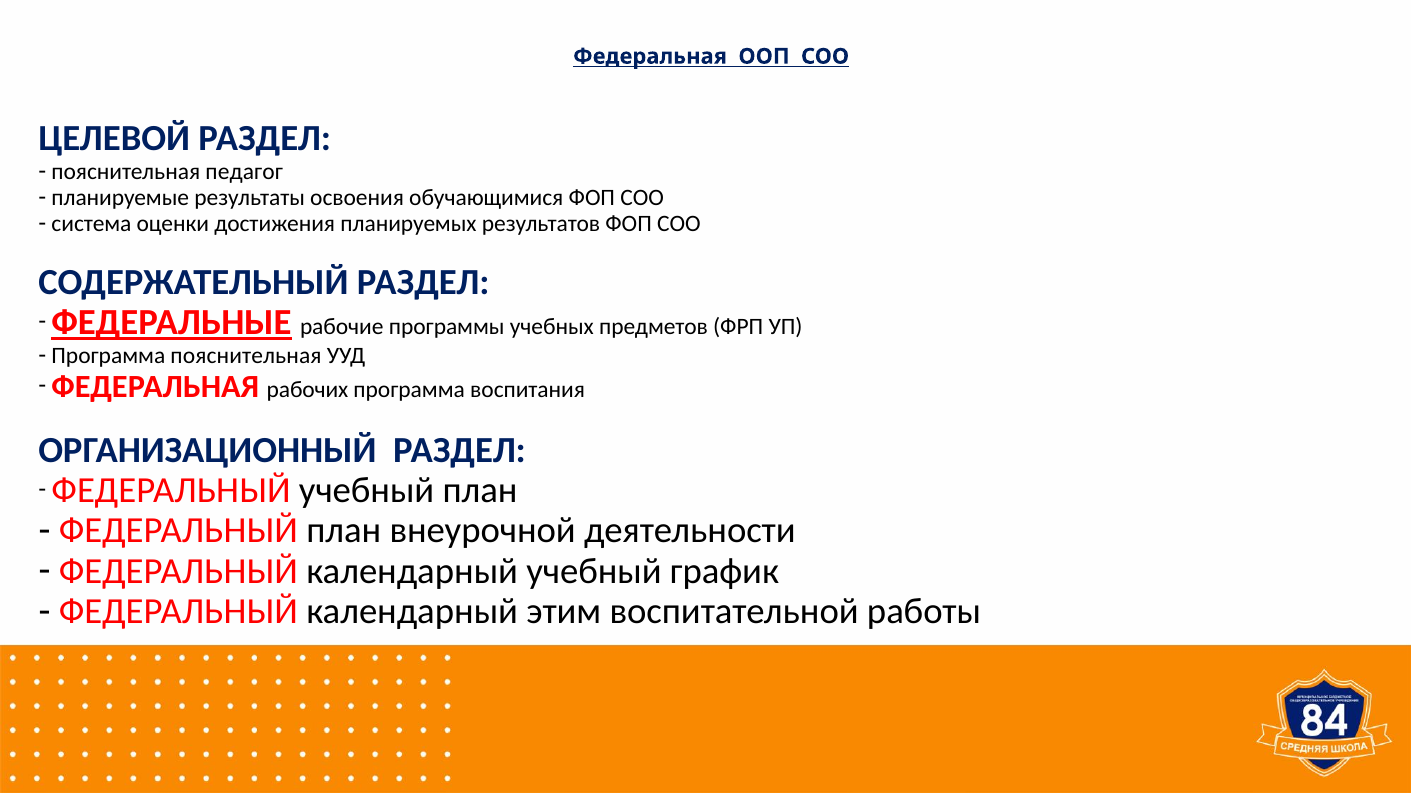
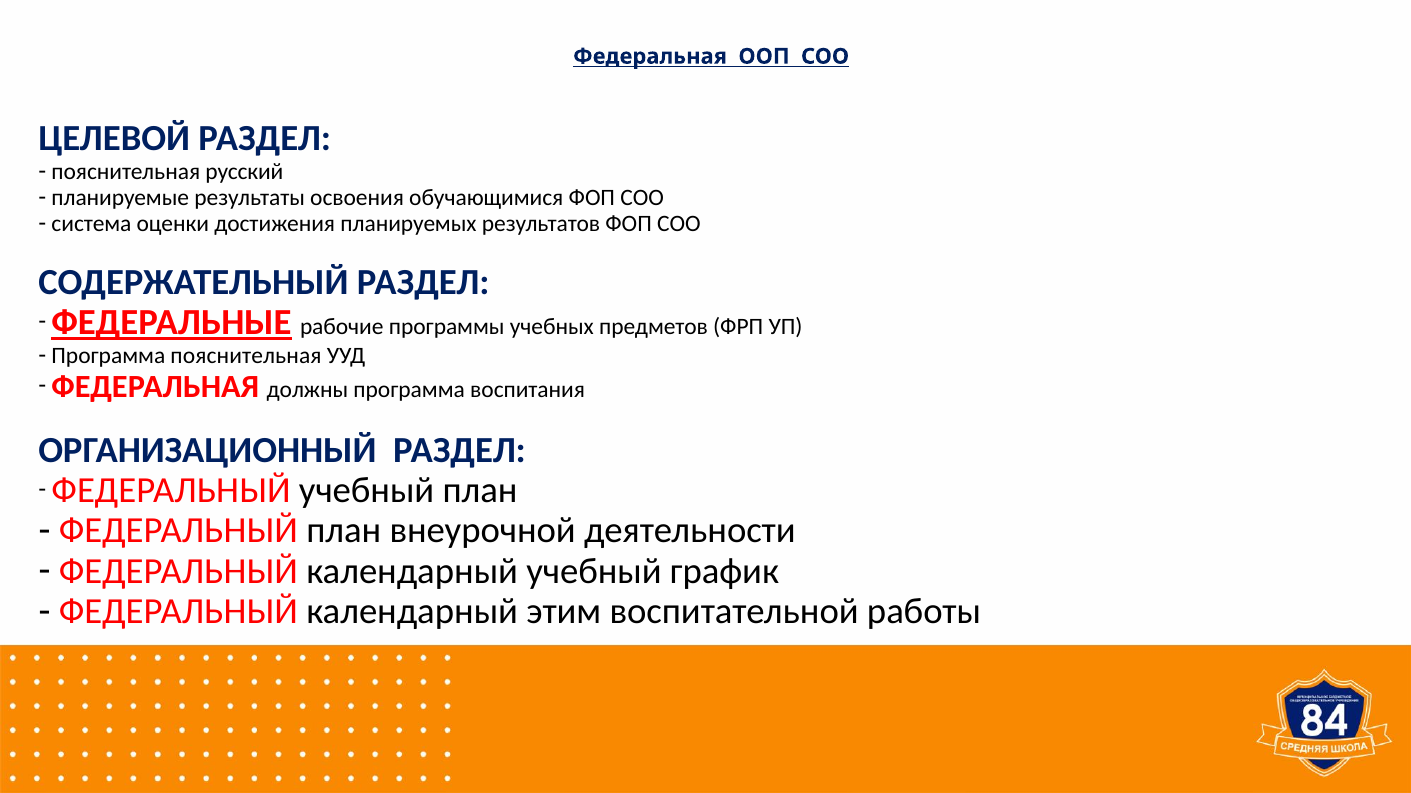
педагог: педагог -> русский (244, 172)
рабочих: рабочих -> должны (307, 390)
